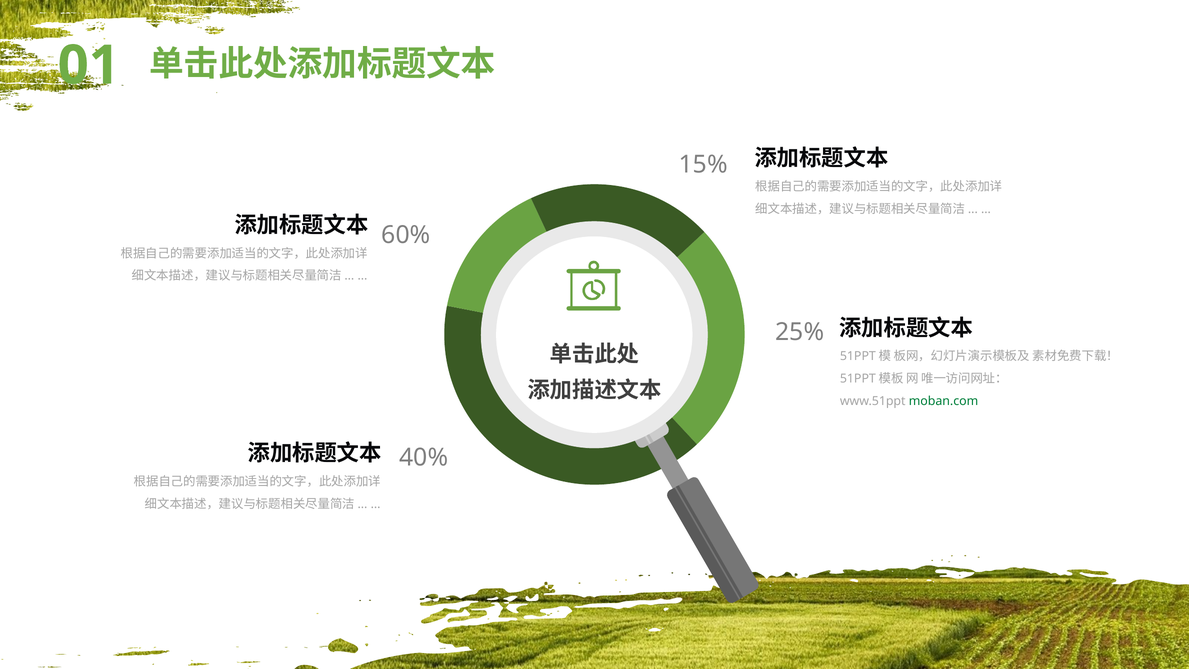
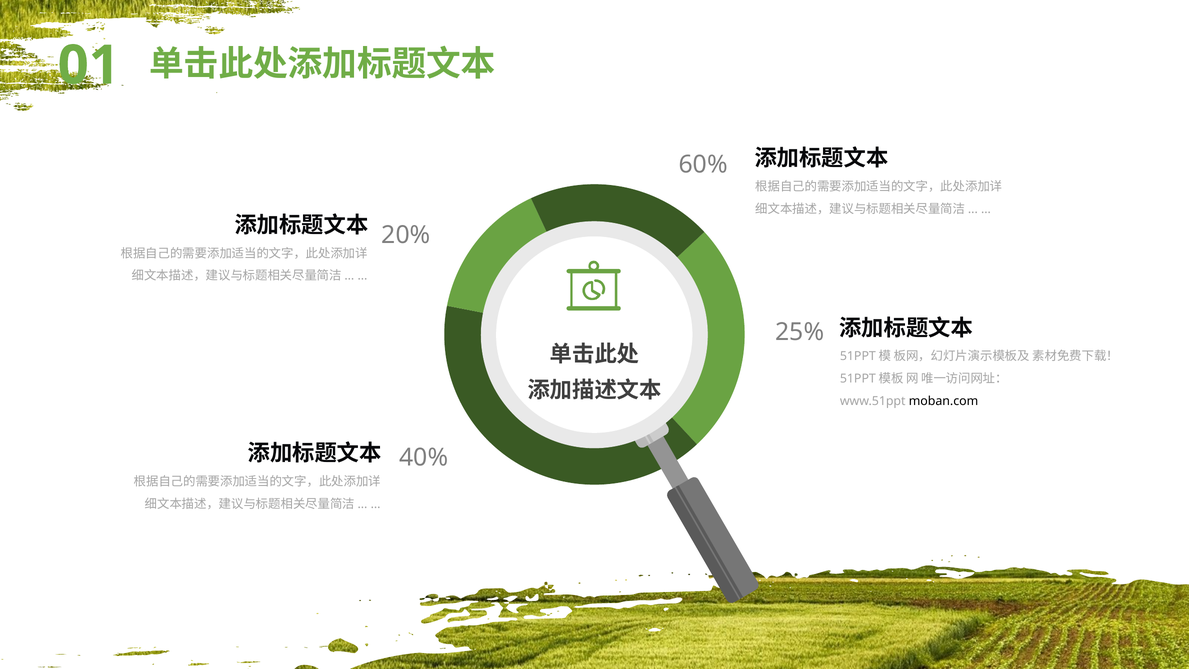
15%: 15% -> 60% (703, 165)
60%: 60% -> 20% (406, 235)
moban.com colour: green -> black (944, 401)
